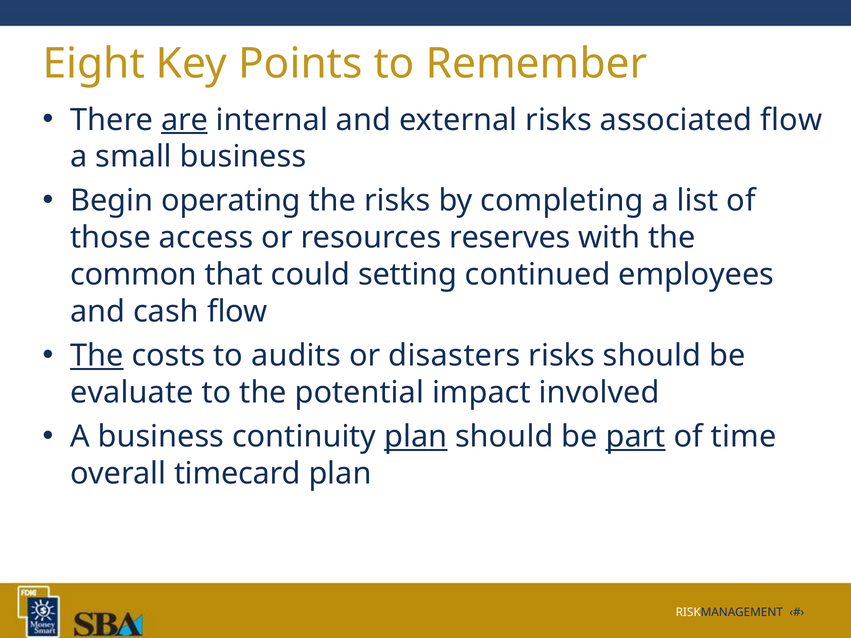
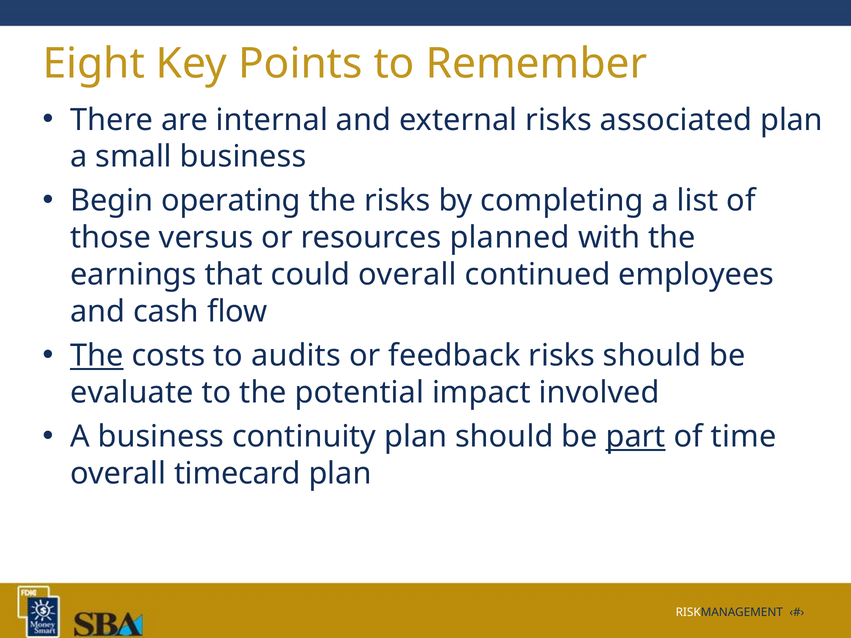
are underline: present -> none (184, 120)
associated flow: flow -> plan (792, 120)
access: access -> versus (206, 238)
reserves: reserves -> planned (510, 238)
common: common -> earnings (133, 275)
could setting: setting -> overall (407, 275)
disasters: disasters -> feedback (454, 356)
plan underline: present -> none (416, 437)
